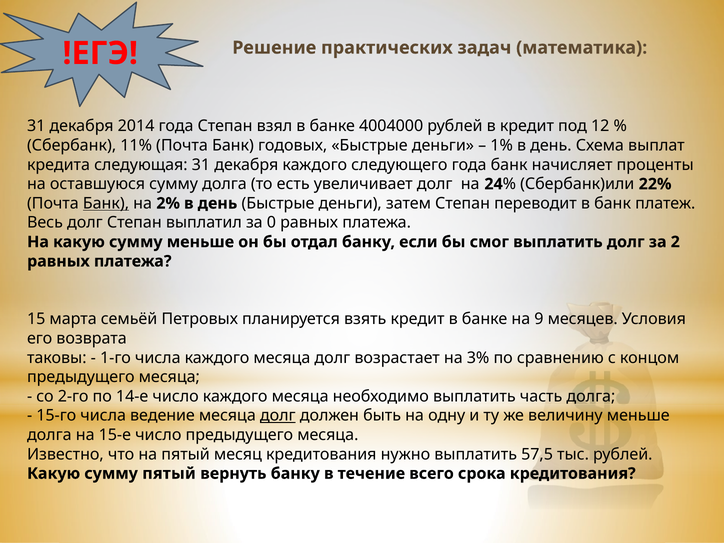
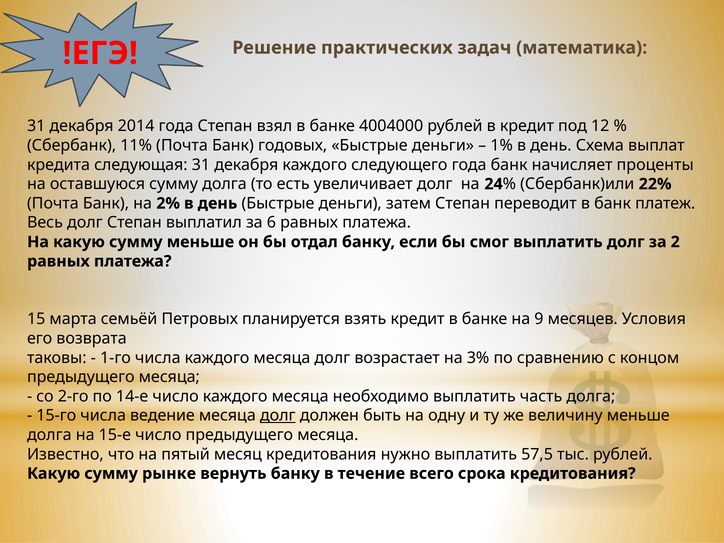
Банк underline: present -> none (106, 203)
0: 0 -> 6 (271, 223)
сумму пятый: пятый -> рынке (169, 474)
